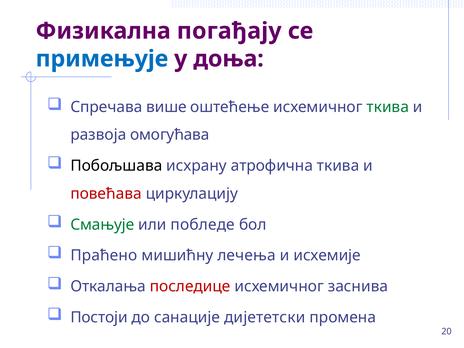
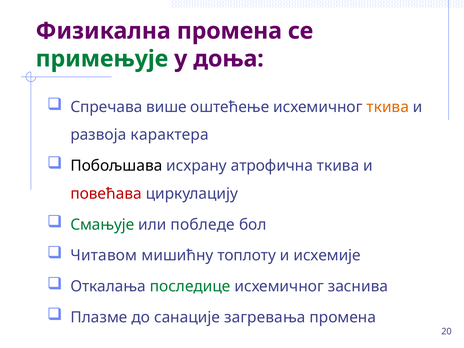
Физикална погађају: погађају -> промена (229, 31)
примењује colour: blue -> green (102, 59)
ткива colour: green -> orange (388, 107)
омогућава: омогућава -> карактера (170, 135)
Праћено: Праћено -> Читавом (104, 256)
лечења: лечења -> топлоту (247, 256)
последице colour: red -> green (190, 286)
Постоји: Постоји -> Плазме (99, 317)
дијететски: дијететски -> загревања (265, 317)
